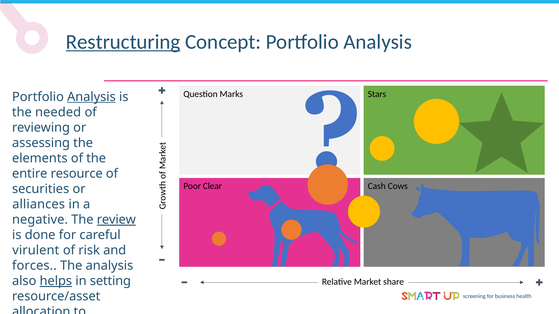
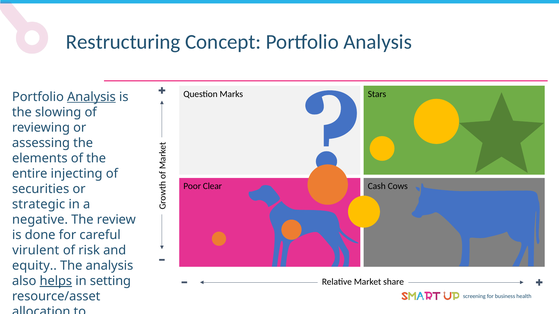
Restructuring underline: present -> none (123, 42)
needed: needed -> slowing (58, 112)
resource: resource -> injecting (77, 174)
alliances: alliances -> strategic (39, 205)
review underline: present -> none (116, 220)
forces: forces -> equity (34, 266)
